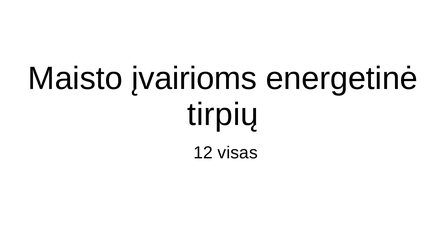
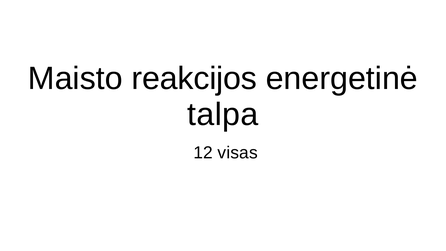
įvairioms: įvairioms -> reakcijos (194, 79)
tirpių: tirpių -> talpa (223, 114)
